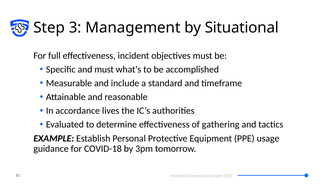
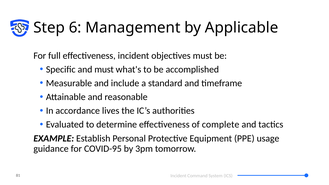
3: 3 -> 6 (75, 28)
Situational: Situational -> Applicable (242, 28)
gathering: gathering -> complete (221, 125)
COVID-18: COVID-18 -> COVID-95 (103, 149)
